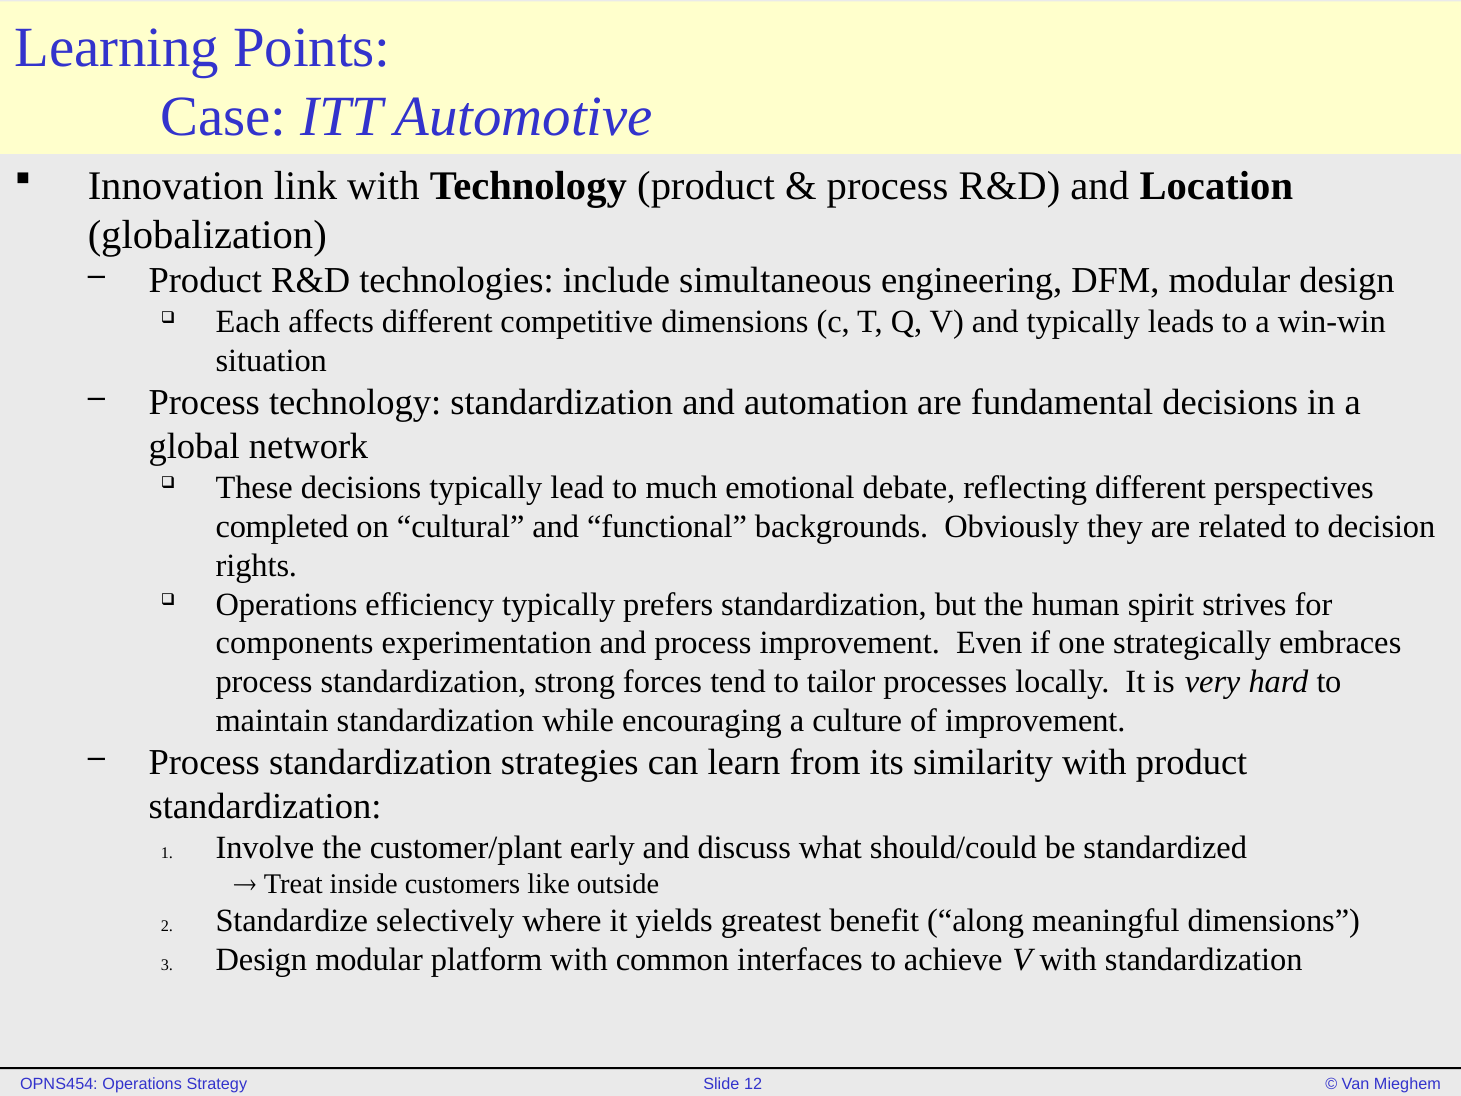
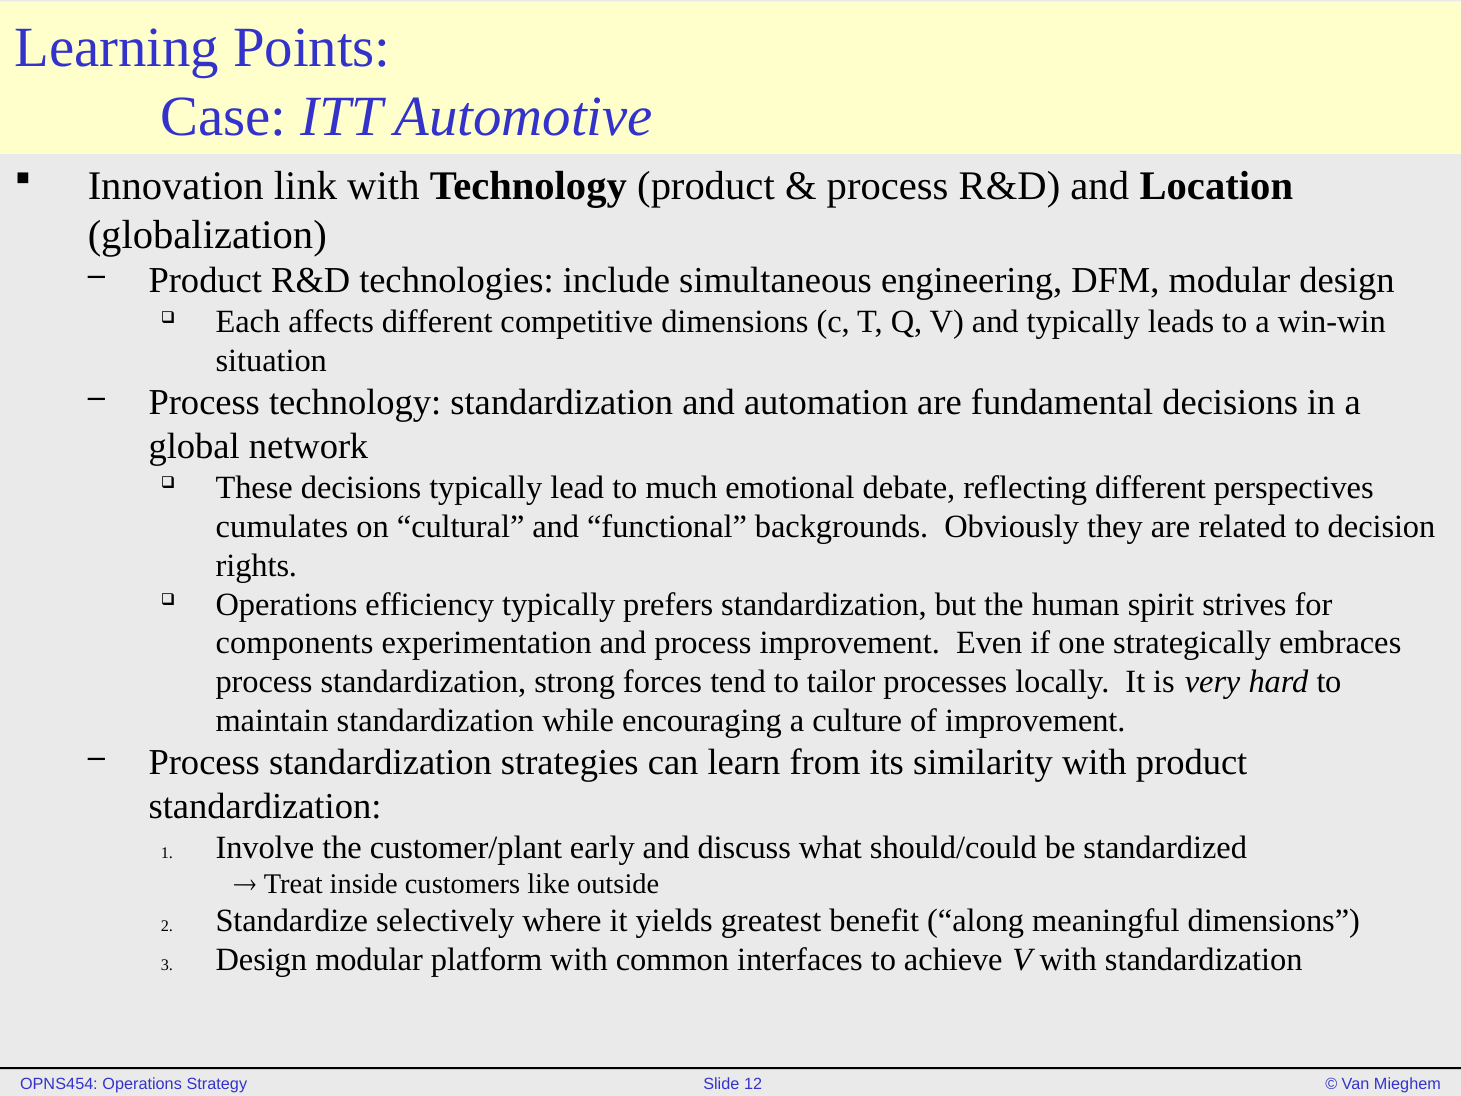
completed: completed -> cumulates (282, 526)
